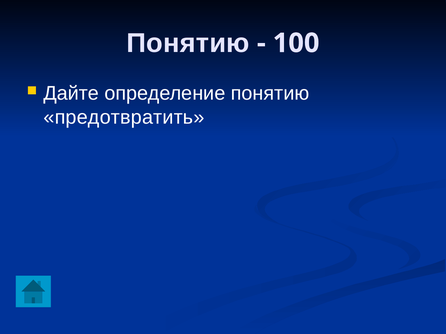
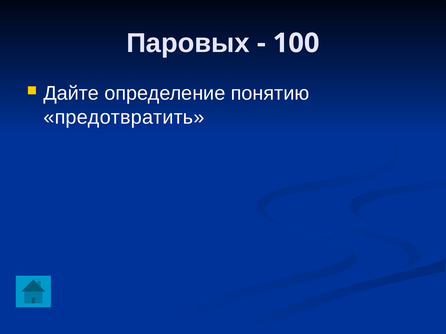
Понятию: Понятию -> Паровых (188, 43)
